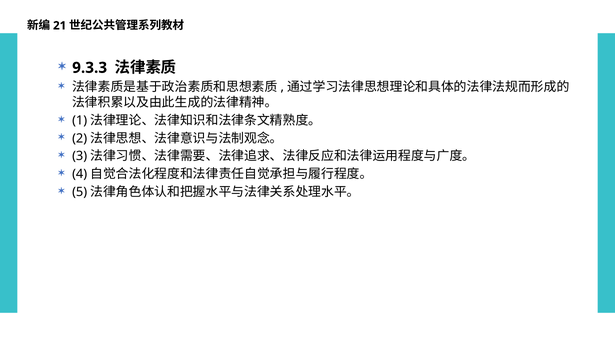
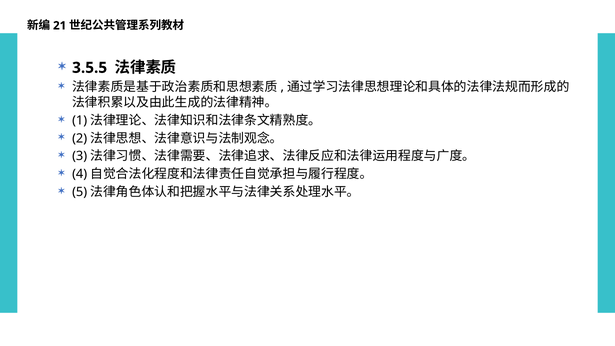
9.3.3: 9.3.3 -> 3.5.5 (90, 68)
